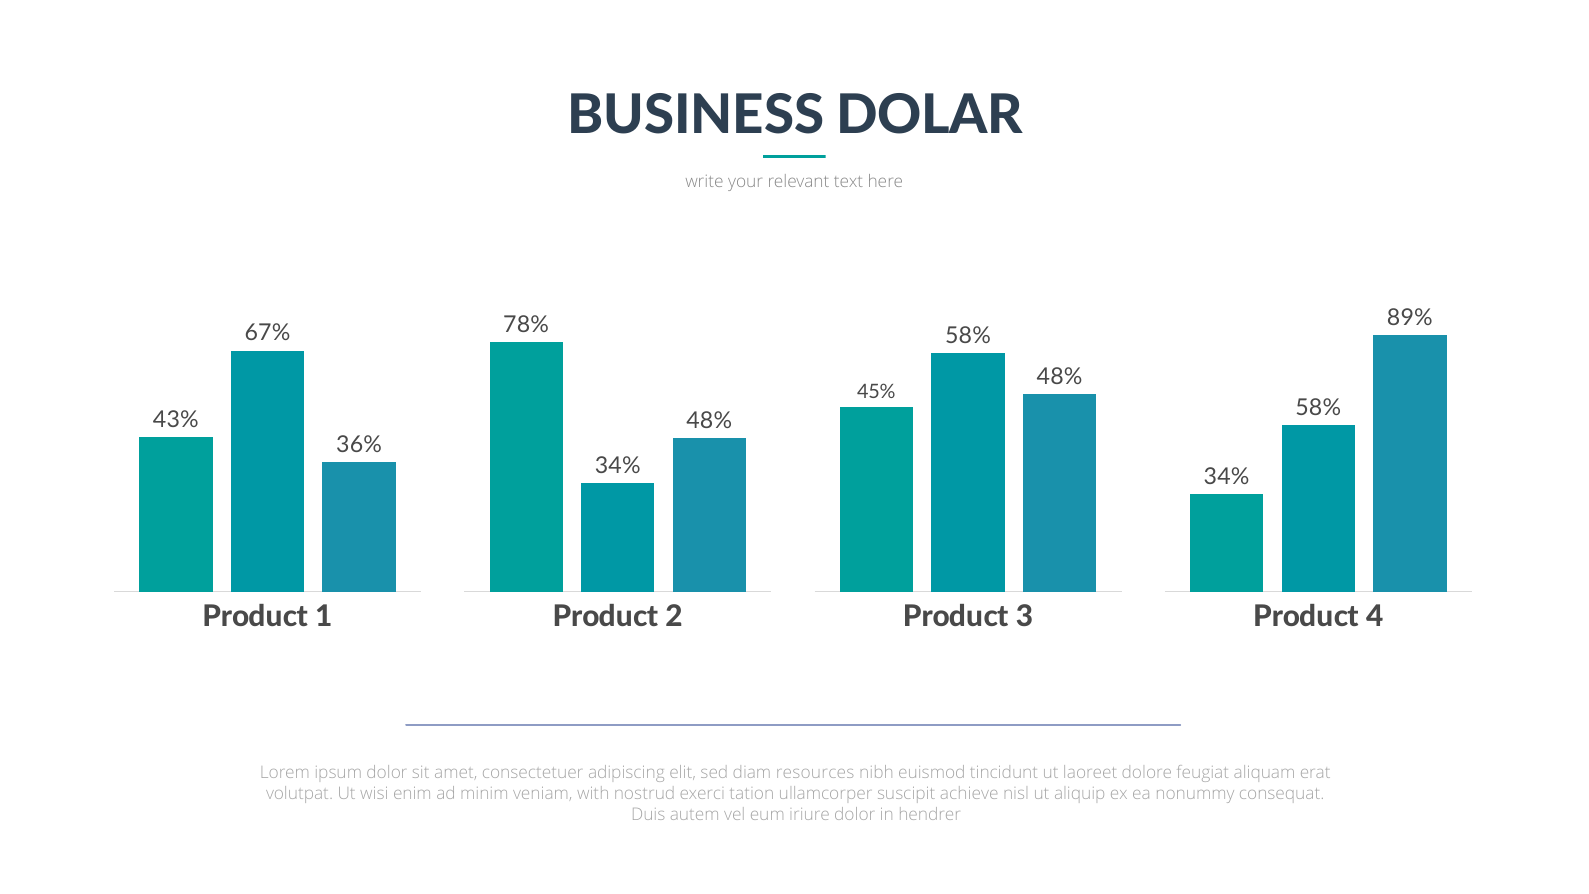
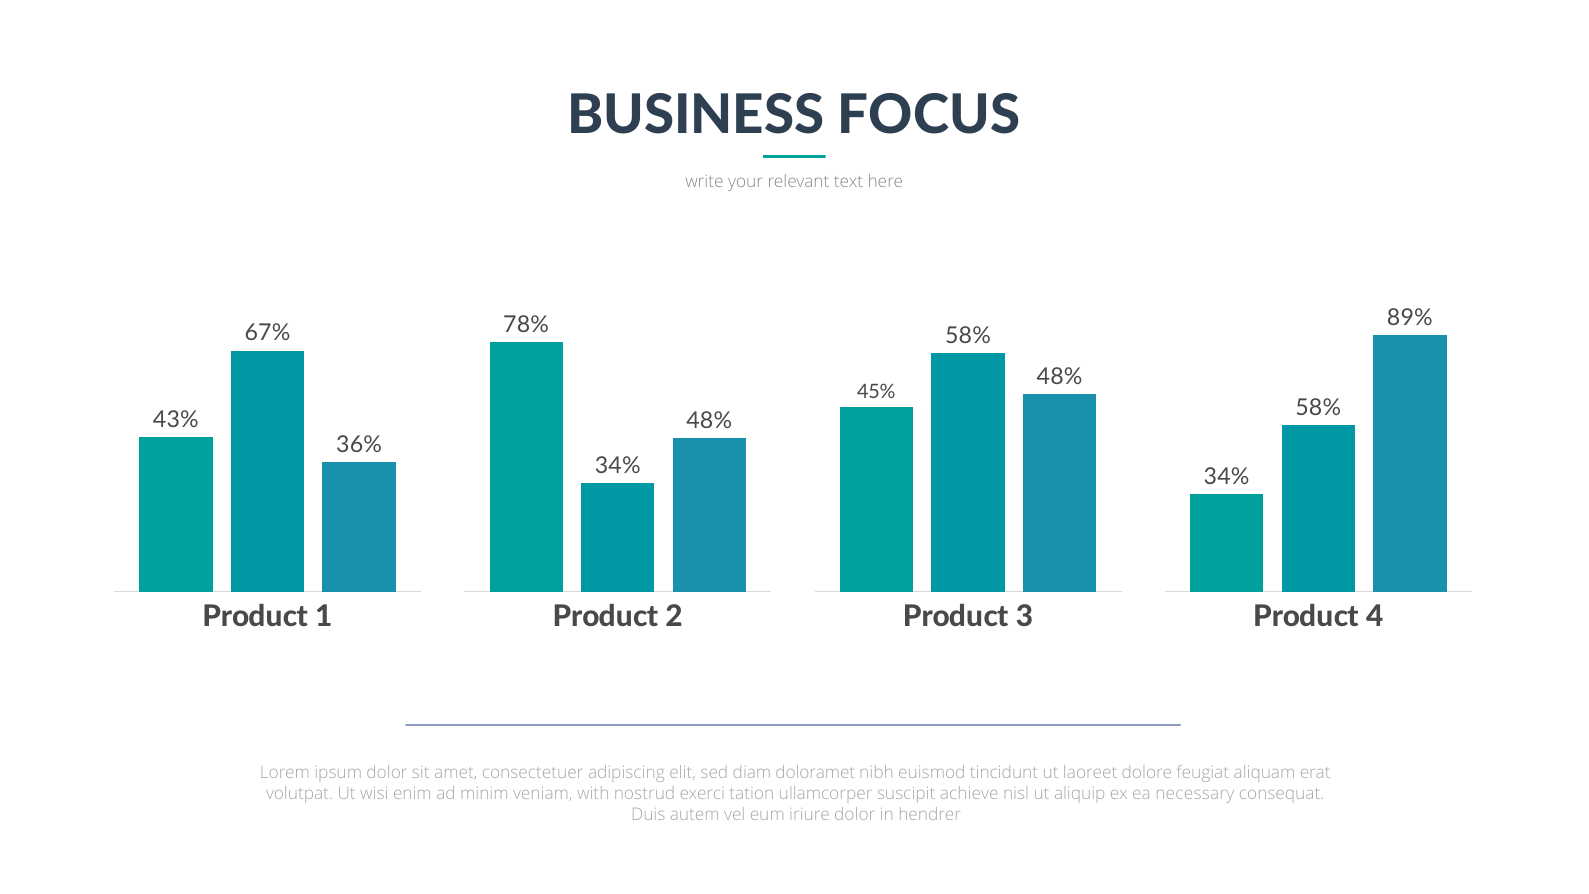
DOLAR: DOLAR -> FOCUS (929, 116)
resources: resources -> doloramet (815, 773)
nonummy: nonummy -> necessary (1195, 794)
